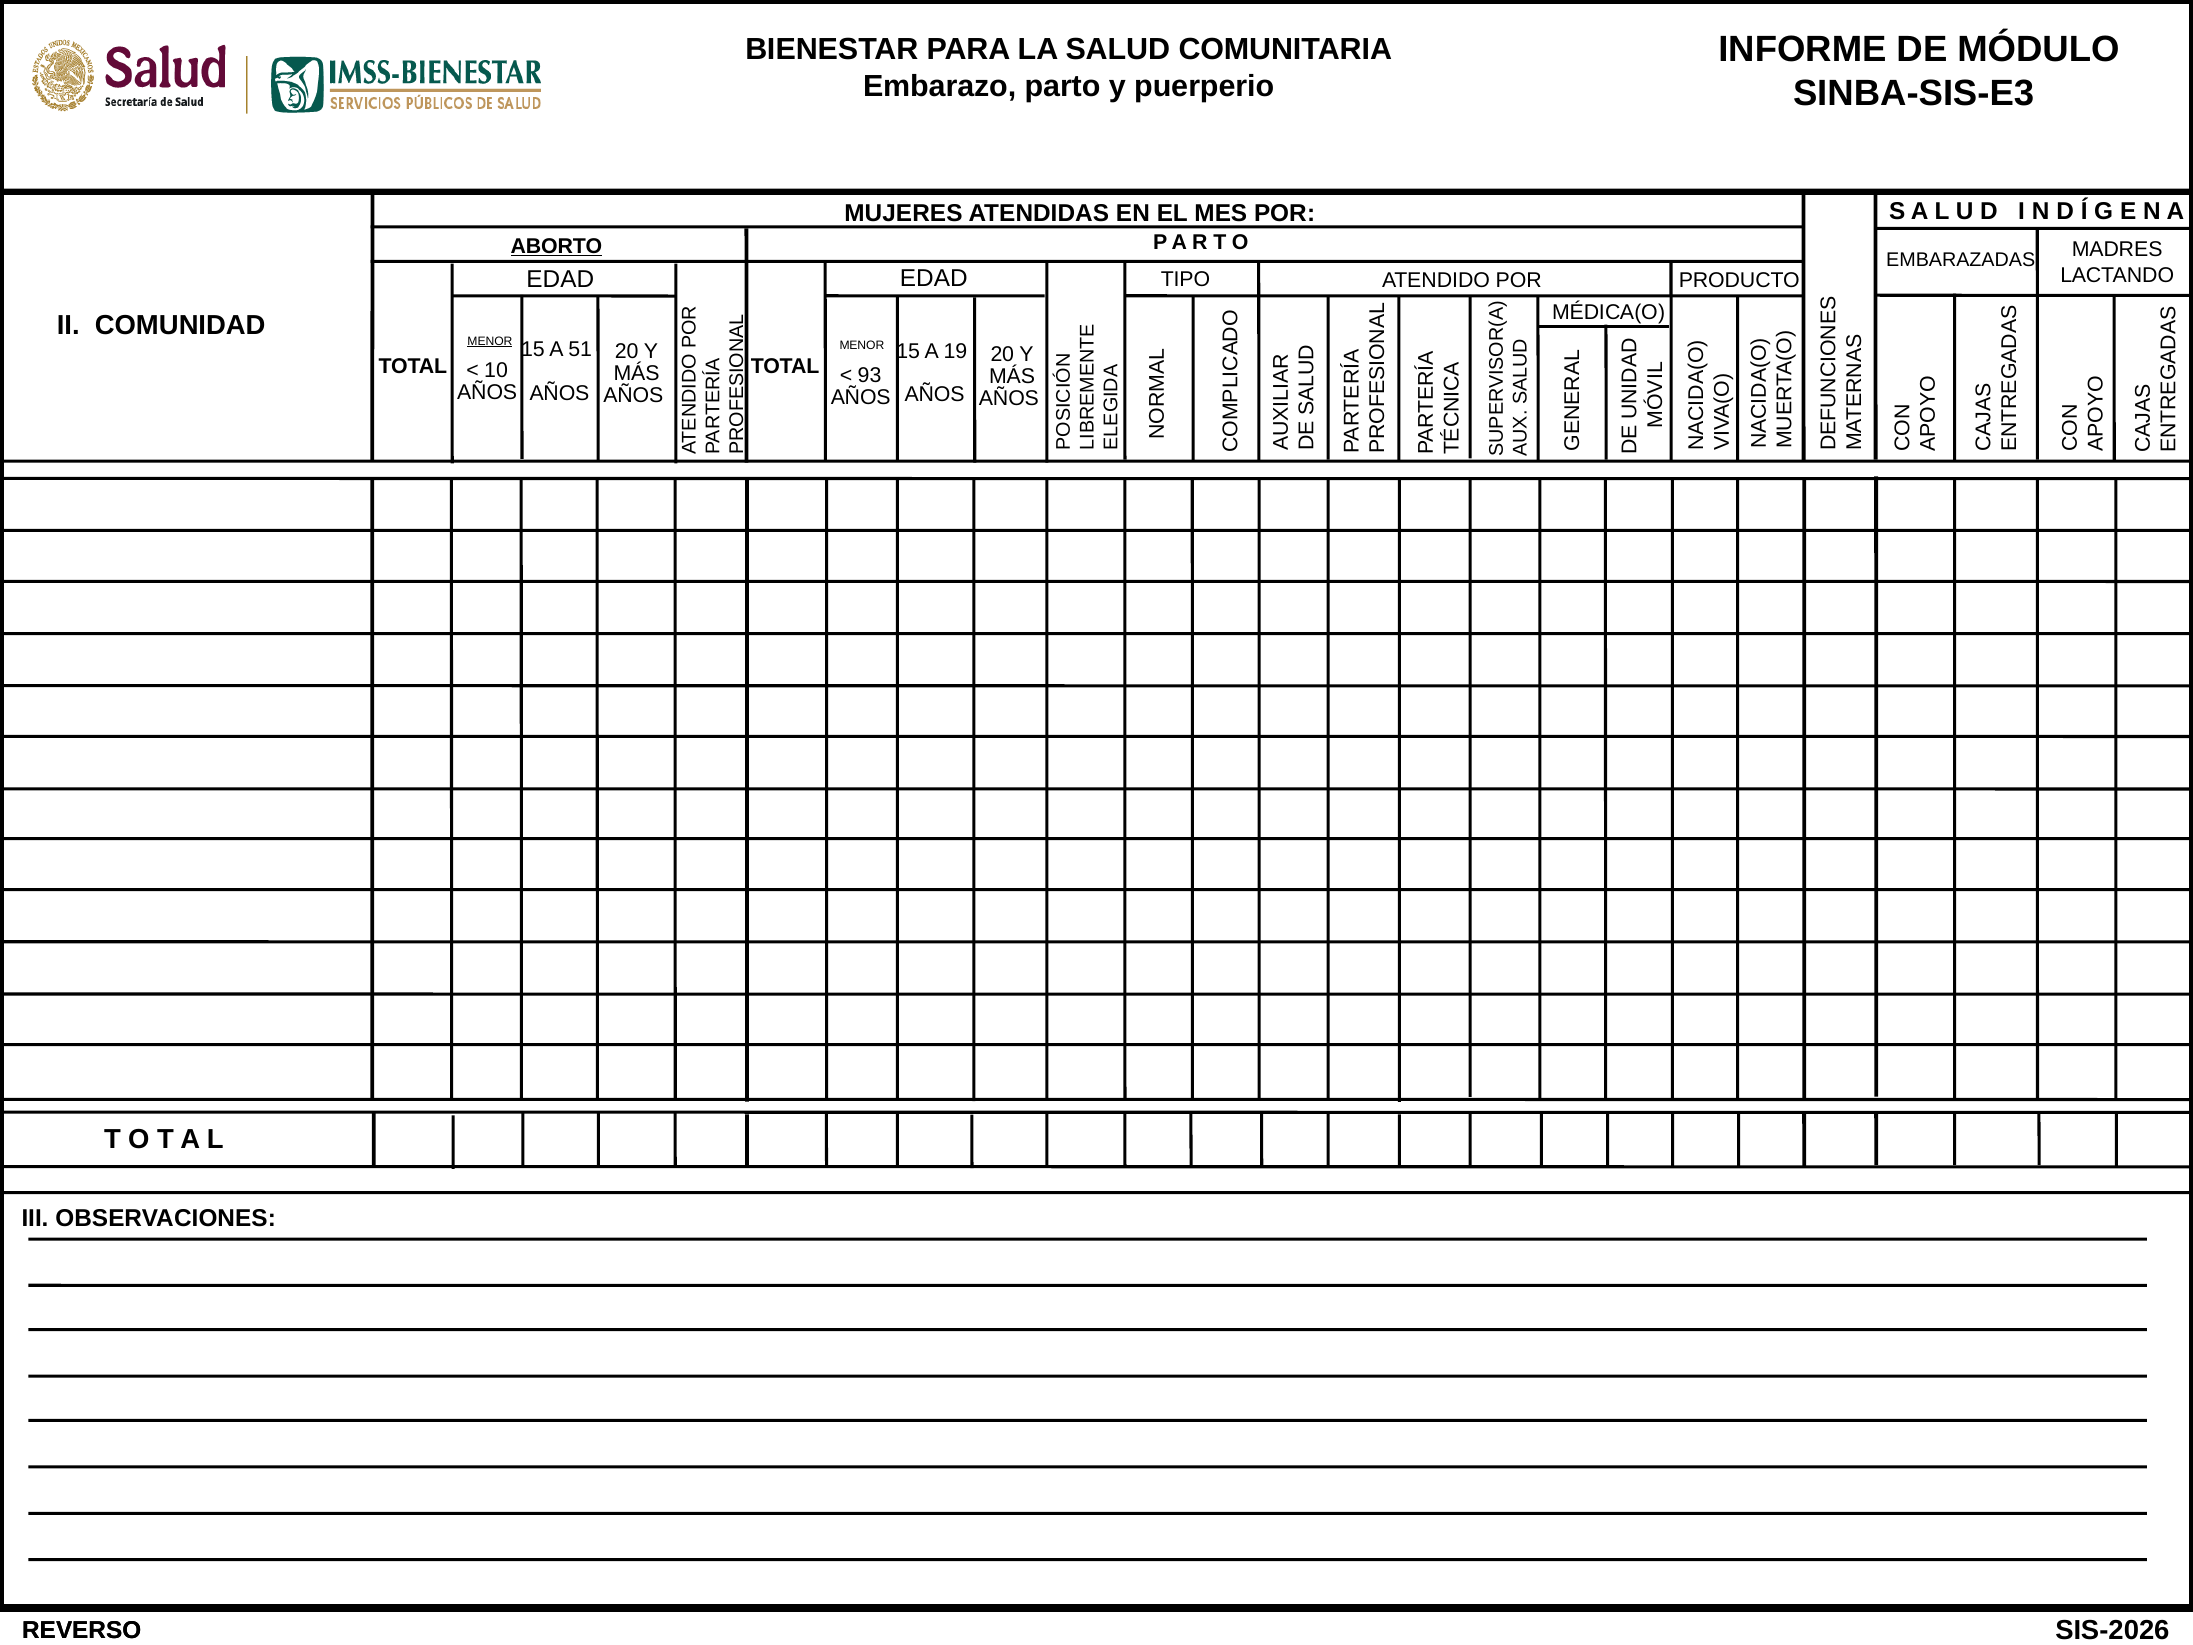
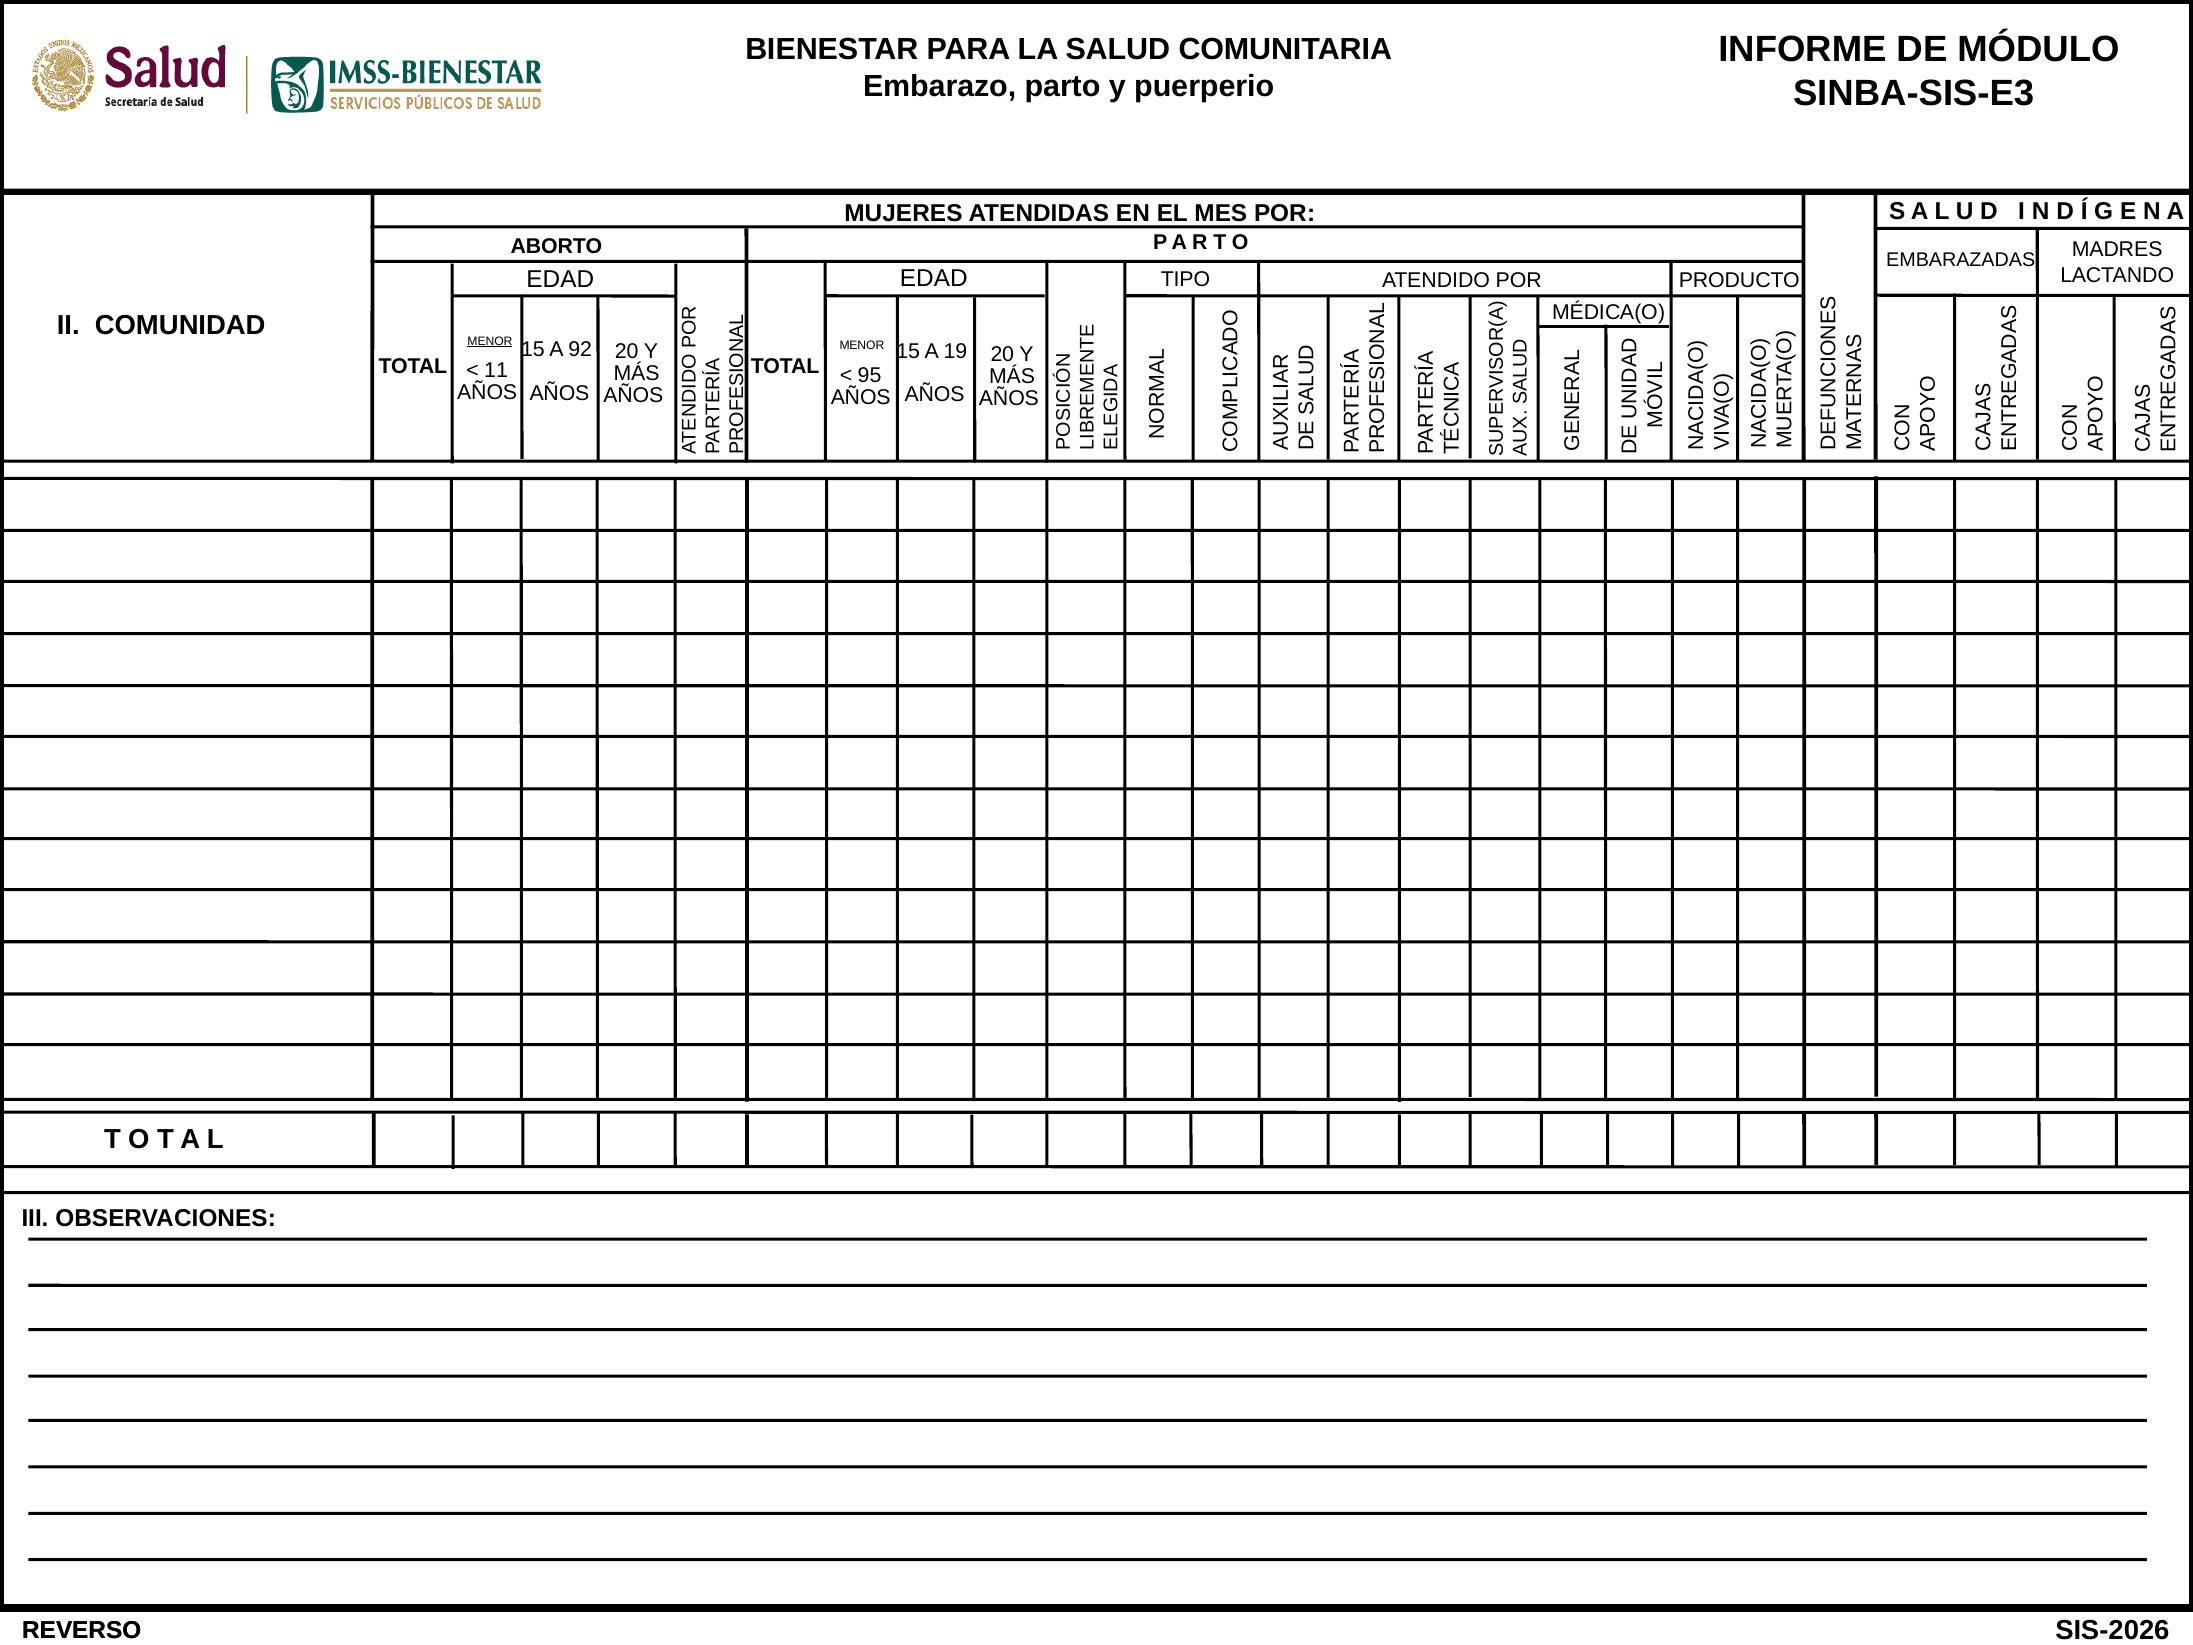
ABORTO underline: present -> none (556, 246)
51: 51 -> 92 (580, 350)
10: 10 -> 11 (496, 371)
93: 93 -> 95 (870, 376)
